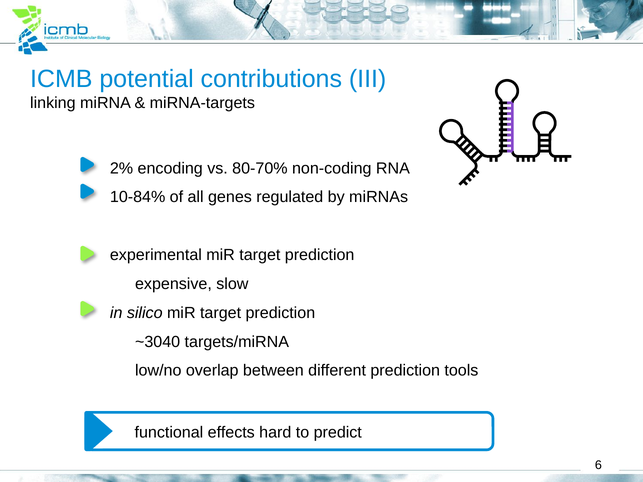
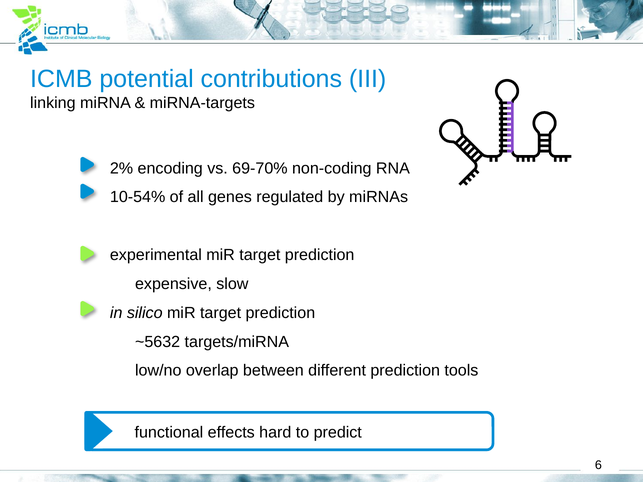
80-70%: 80-70% -> 69-70% (260, 168)
10-84%: 10-84% -> 10-54% (138, 197)
~3040: ~3040 -> ~5632 (158, 342)
